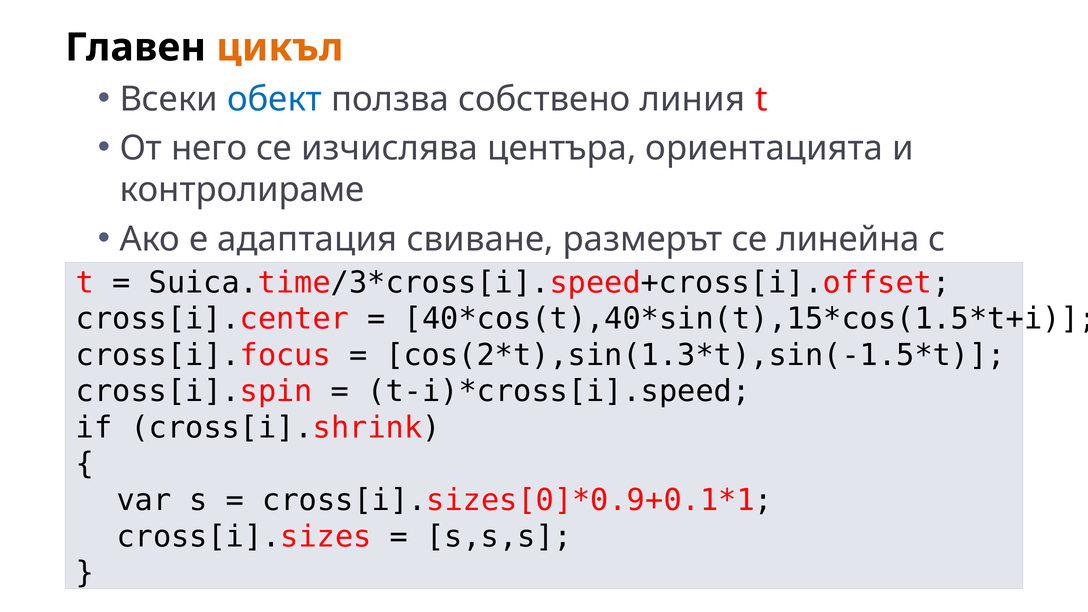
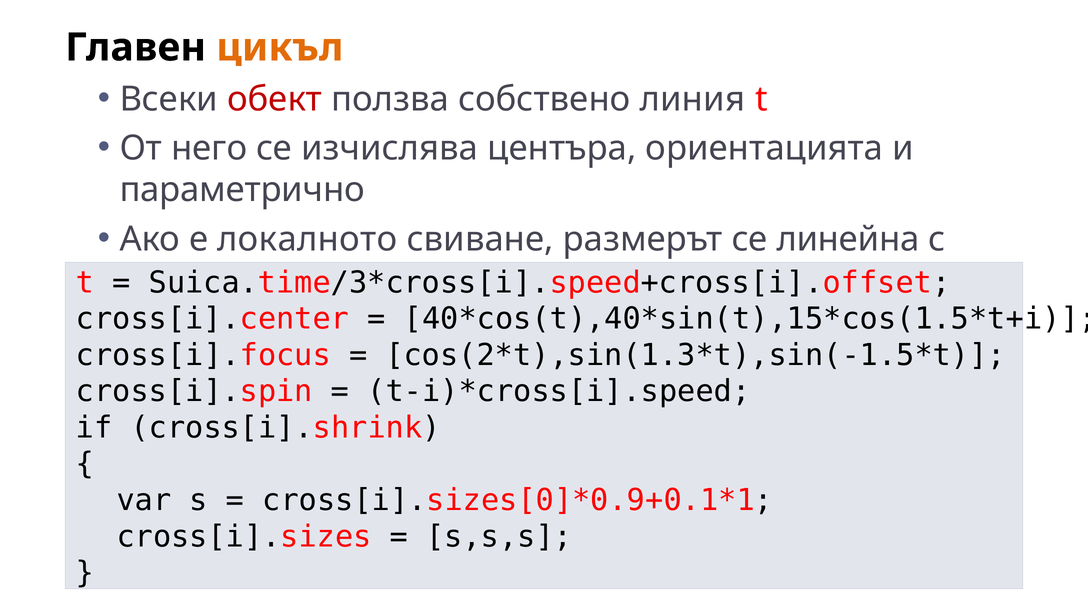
обект colour: blue -> red (275, 99)
контролираме: контролираме -> параметрично (242, 190)
адаптация: адаптация -> локалното (307, 239)
